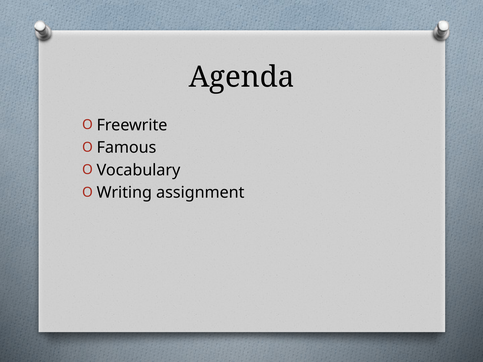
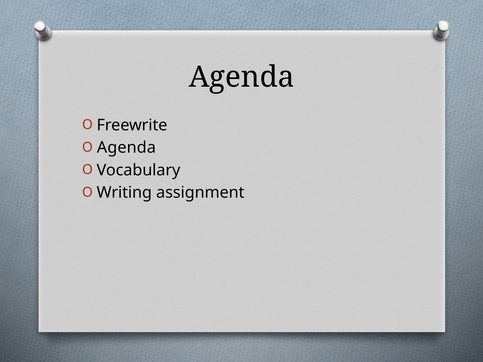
Famous: Famous -> Agenda (126, 148)
